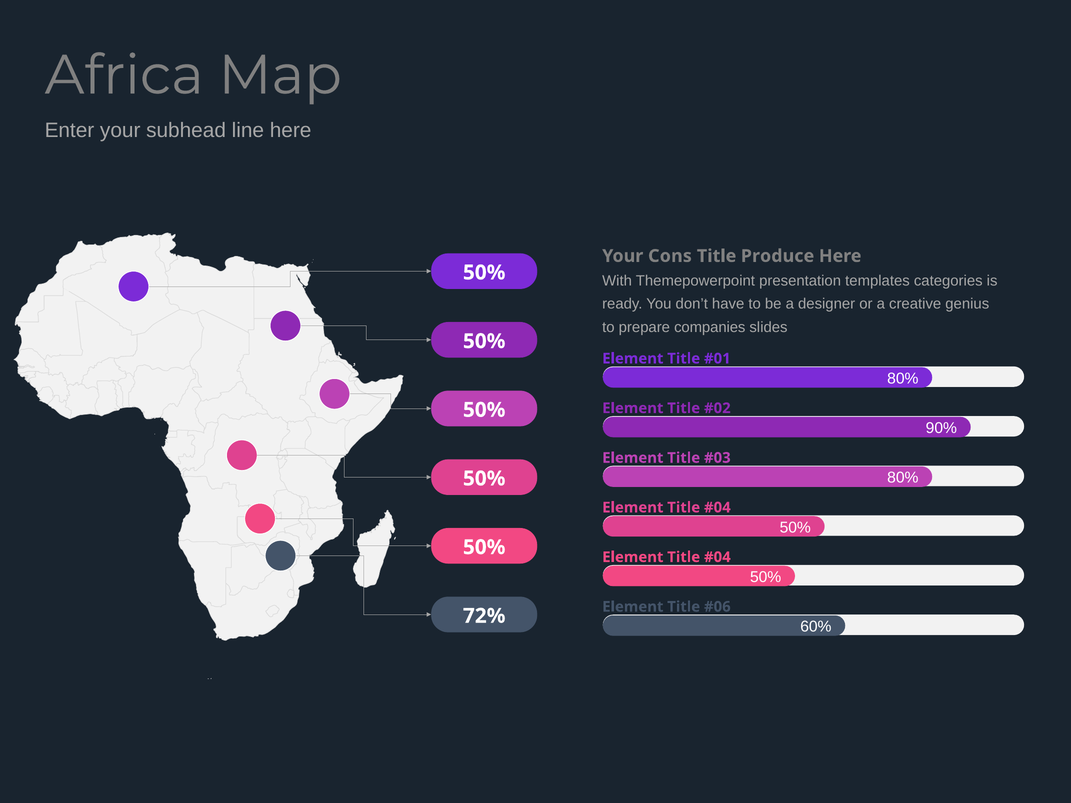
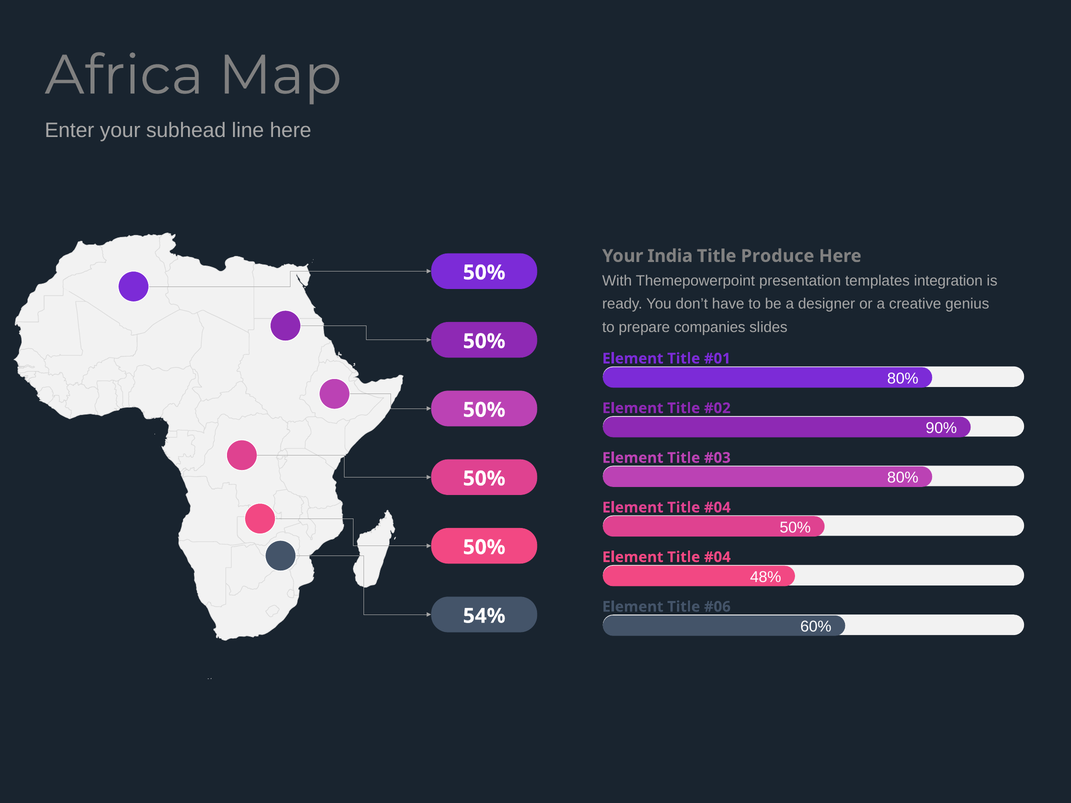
Cons: Cons -> India (670, 256)
categories: categories -> integration (948, 281)
50%: 50% -> 48% (766, 577)
72%: 72% -> 54% (484, 616)
